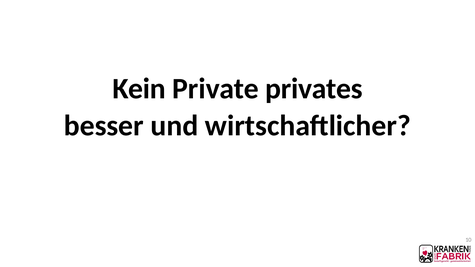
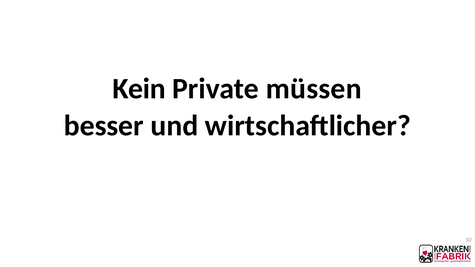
privates: privates -> müssen (314, 89)
